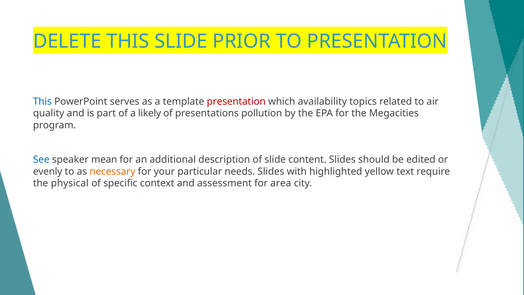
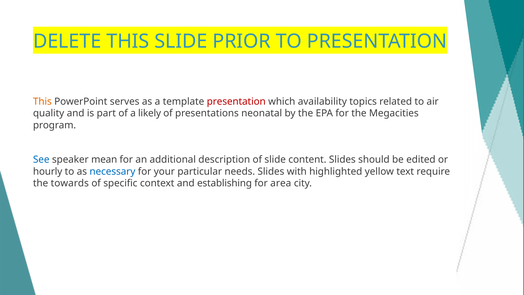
This colour: blue -> orange (42, 101)
pollution: pollution -> neonatal (262, 113)
evenly: evenly -> hourly (48, 171)
necessary colour: orange -> blue (112, 171)
physical: physical -> towards (70, 183)
assessment: assessment -> establishing (225, 183)
